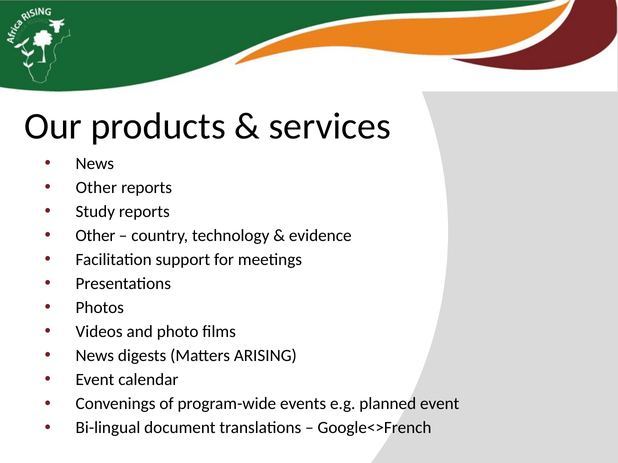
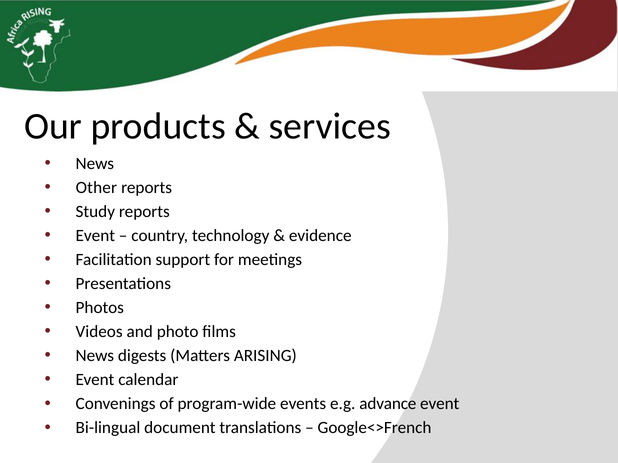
Other: Other -> Event (95, 236)
planned: planned -> advance (388, 404)
